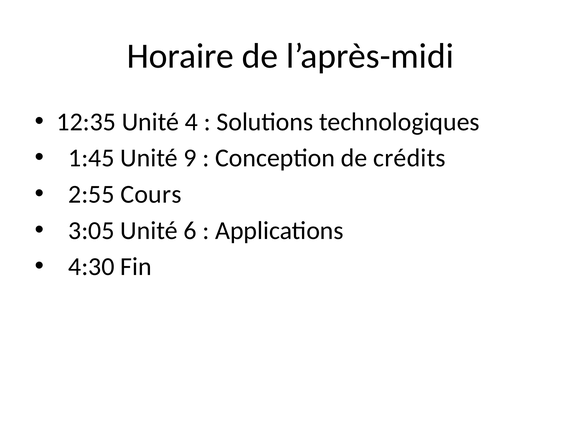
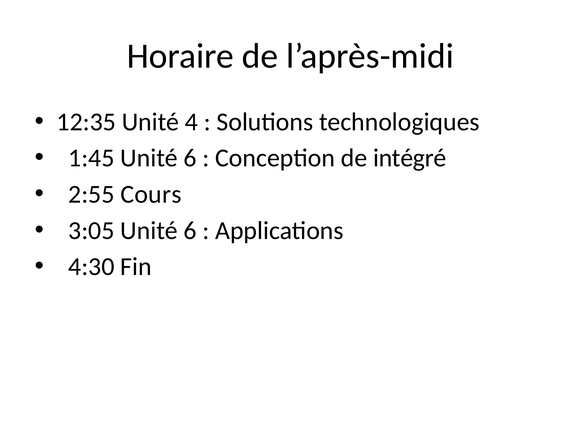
1:45 Unité 9: 9 -> 6 (190, 158)
crédits: crédits -> intégré (410, 158)
